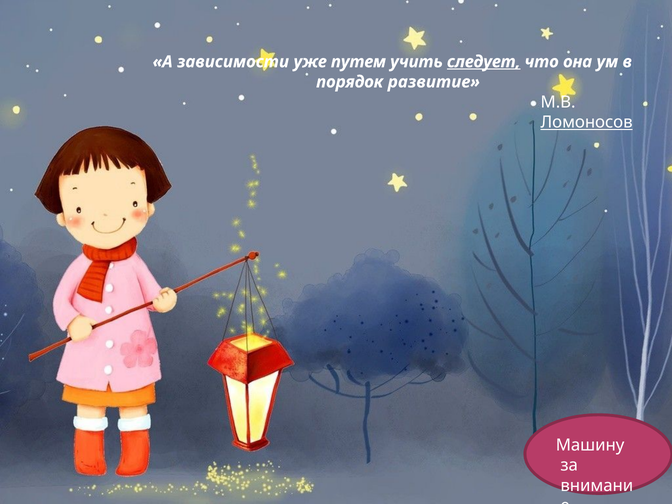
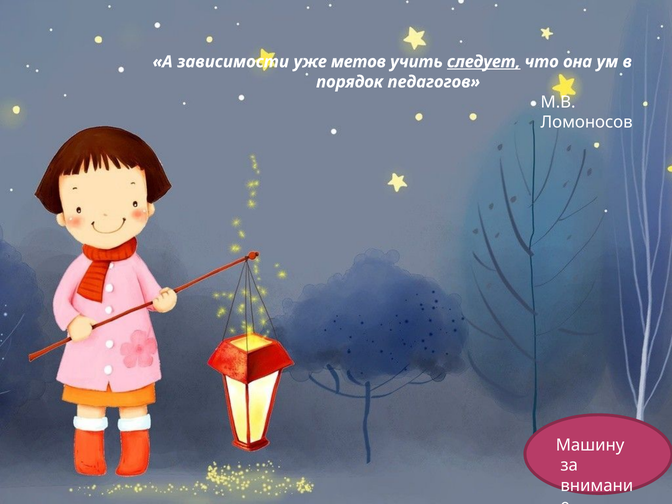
путем: путем -> метов (358, 62)
развитие: развитие -> педагогов (434, 82)
Ломоносов underline: present -> none (587, 122)
